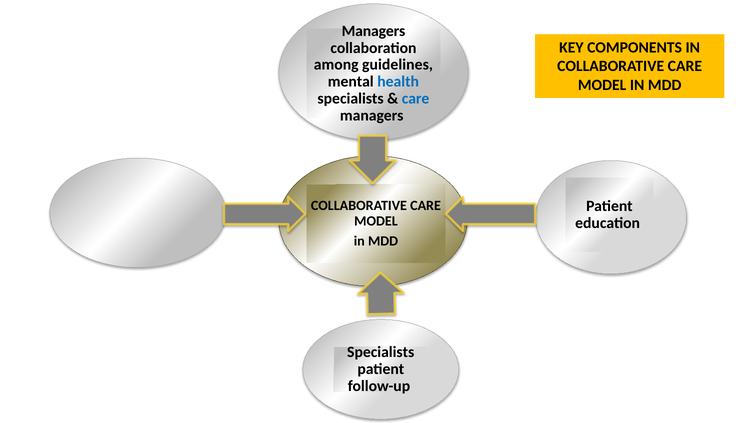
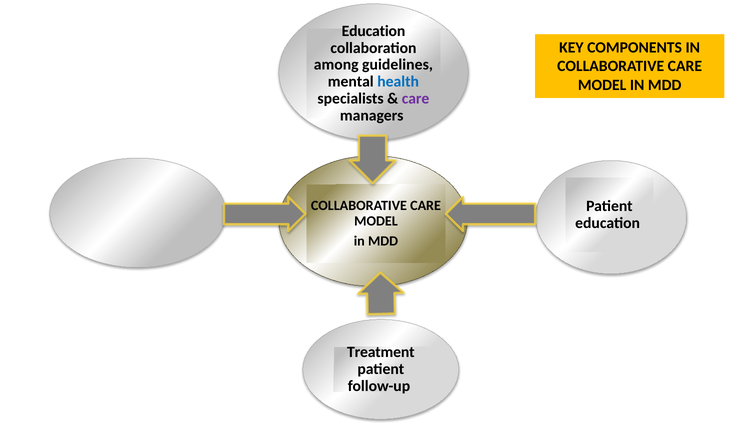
Managers: Managers -> Education (373, 31)
care colour: blue -> purple (416, 99)
Specialists: Specialists -> Treatment (381, 352)
